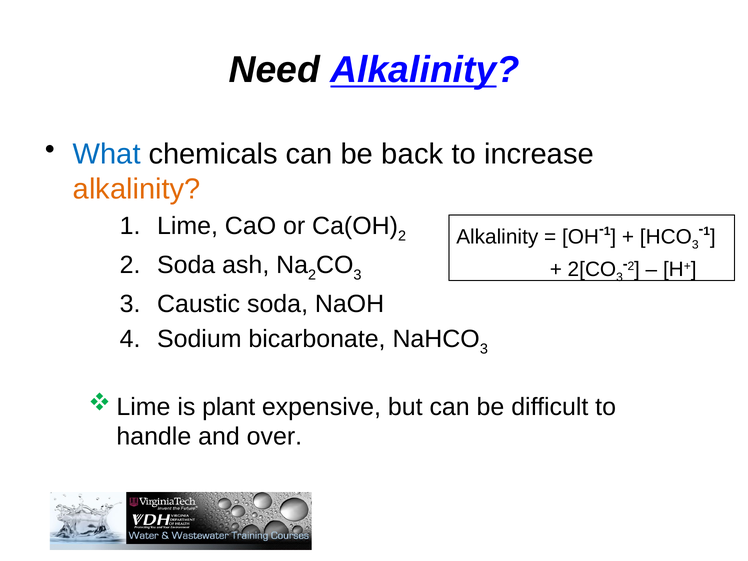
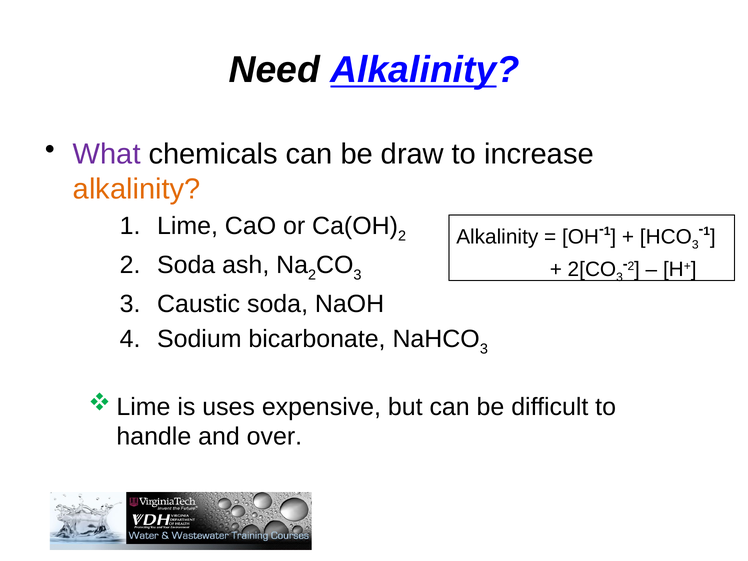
What colour: blue -> purple (107, 154)
back: back -> draw (412, 154)
plant: plant -> uses (229, 407)
